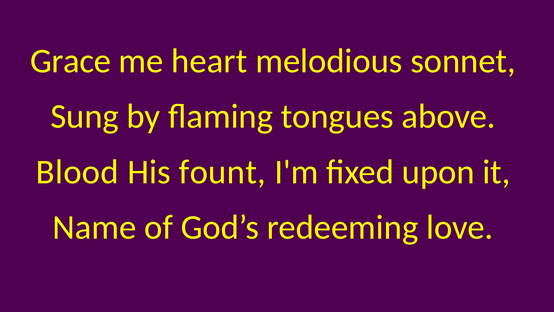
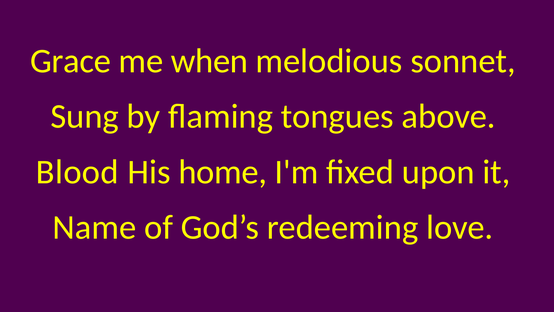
heart: heart -> when (210, 61)
fount: fount -> home (223, 172)
